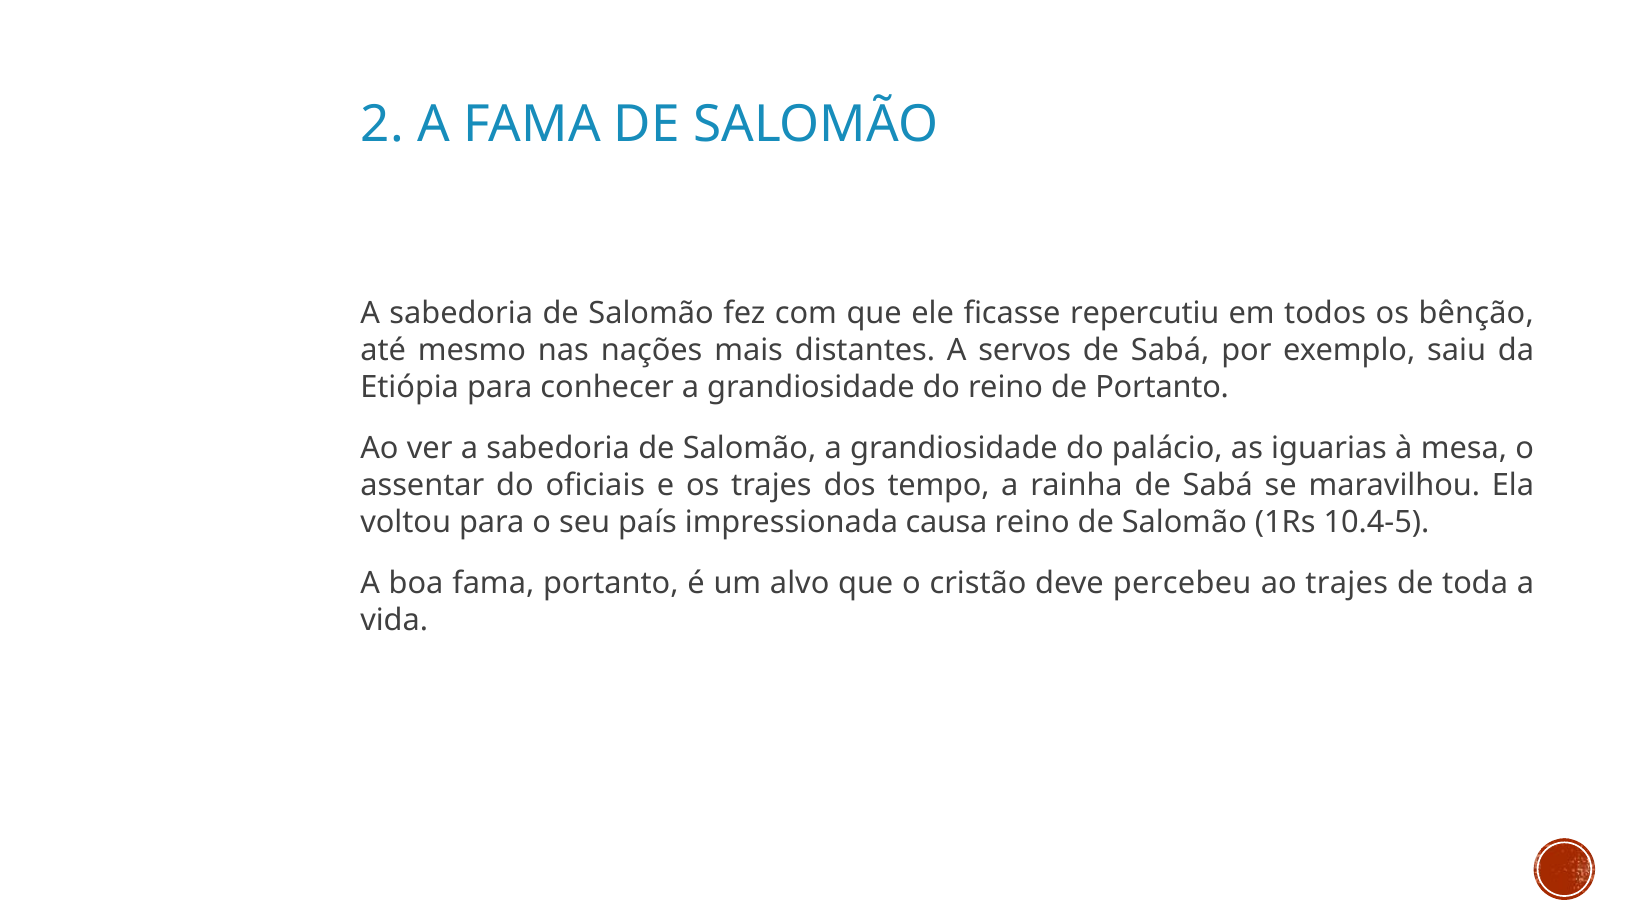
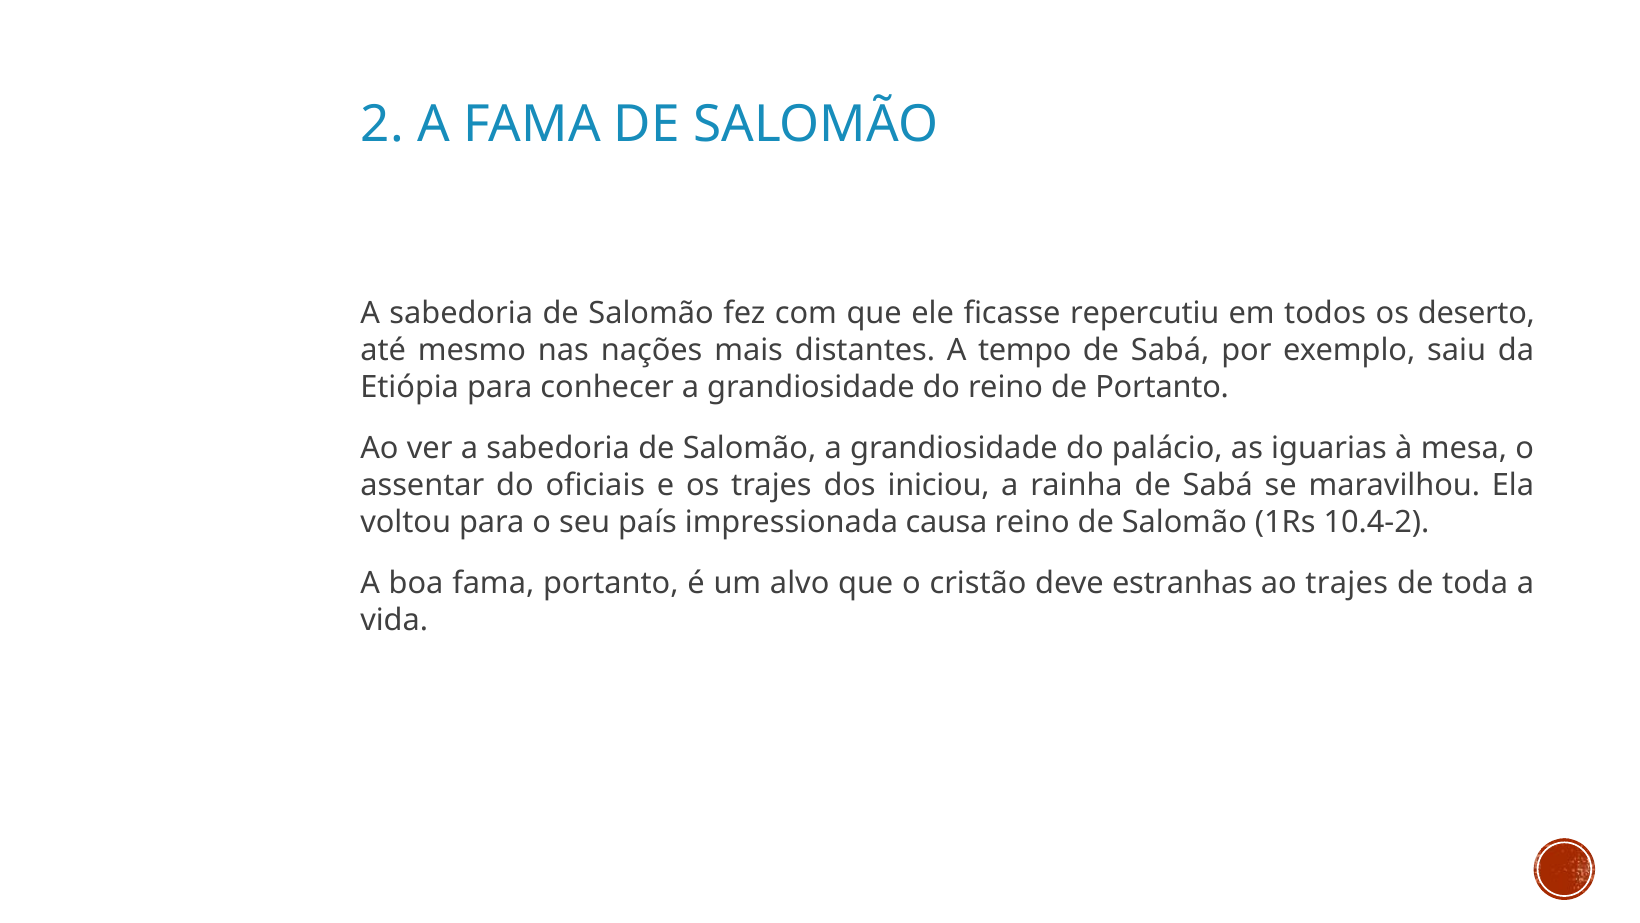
bênção: bênção -> deserto (1476, 314)
servos: servos -> tempo (1025, 351)
tempo: tempo -> iniciou (939, 485)
10.4-5: 10.4-5 -> 10.4-2 (1376, 522)
percebeu: percebeu -> estranhas (1183, 583)
